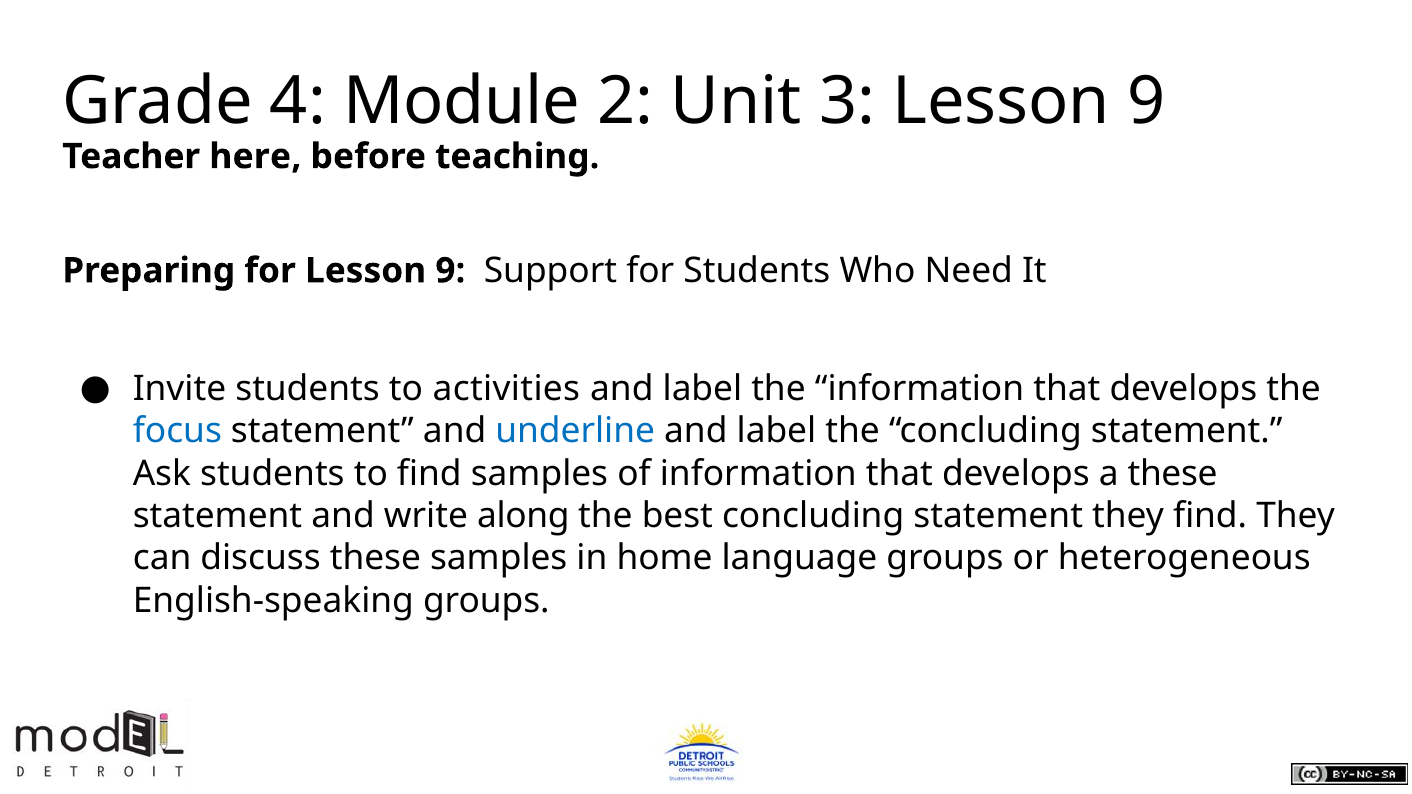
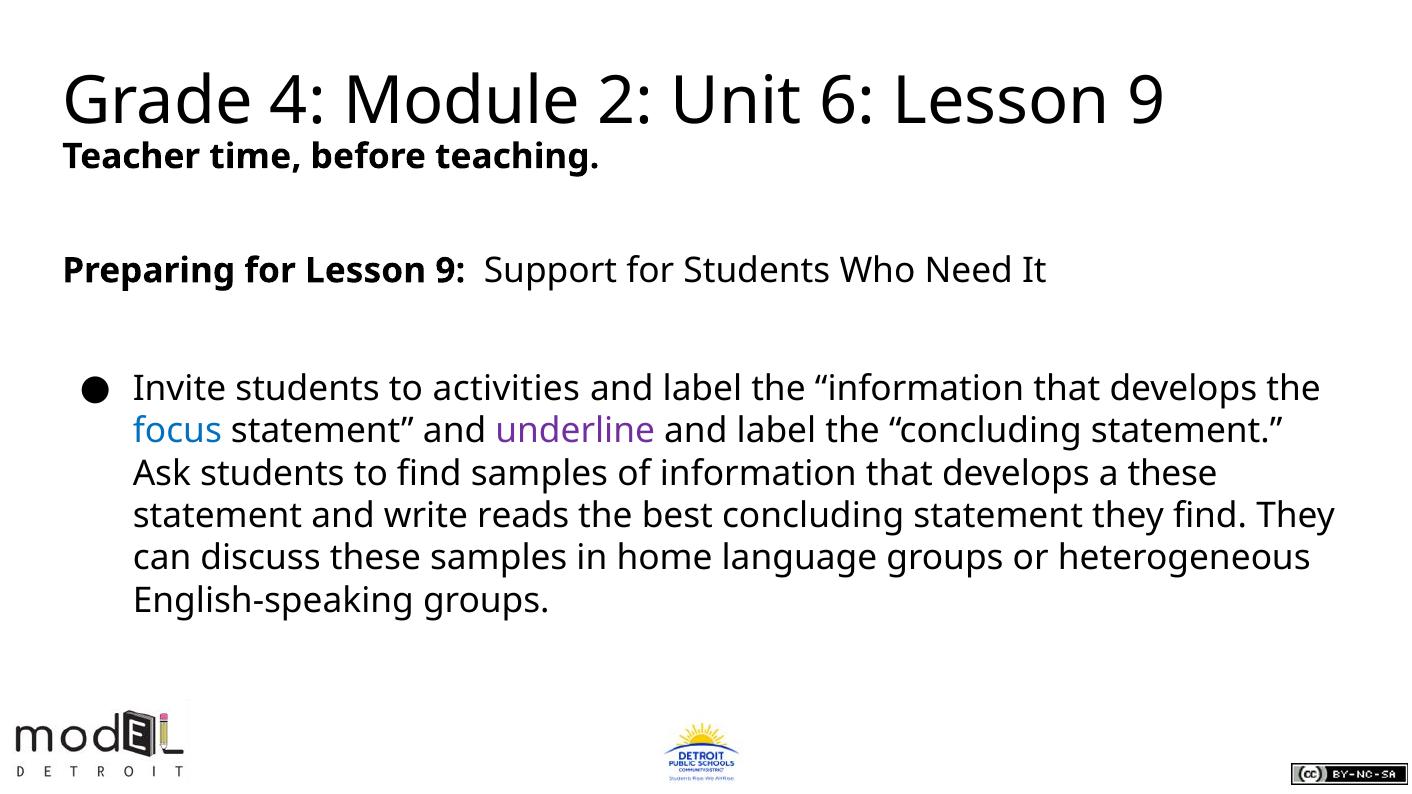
3: 3 -> 6 (847, 101)
here: here -> time (255, 157)
underline colour: blue -> purple (575, 431)
along: along -> reads (523, 516)
